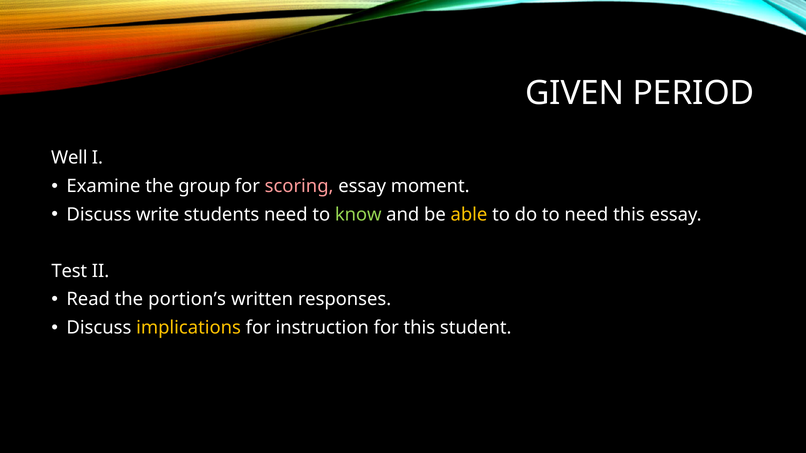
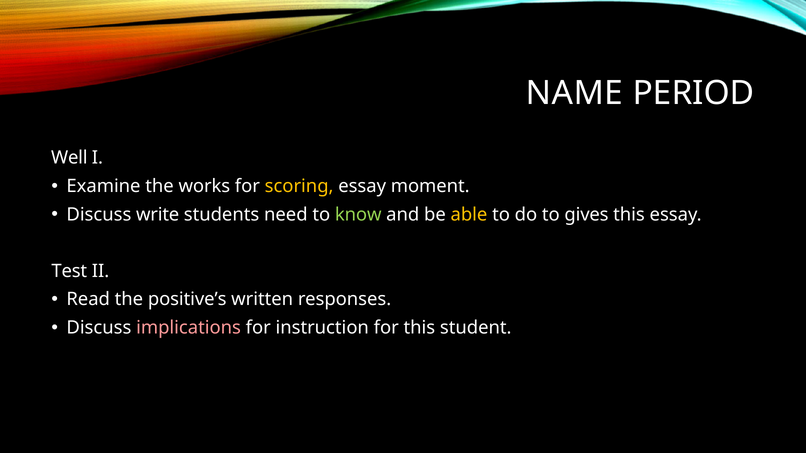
GIVEN: GIVEN -> NAME (574, 93)
group: group -> works (204, 186)
scoring colour: pink -> yellow (299, 186)
to need: need -> gives (587, 215)
portion’s: portion’s -> positive’s (187, 300)
implications colour: yellow -> pink (189, 328)
